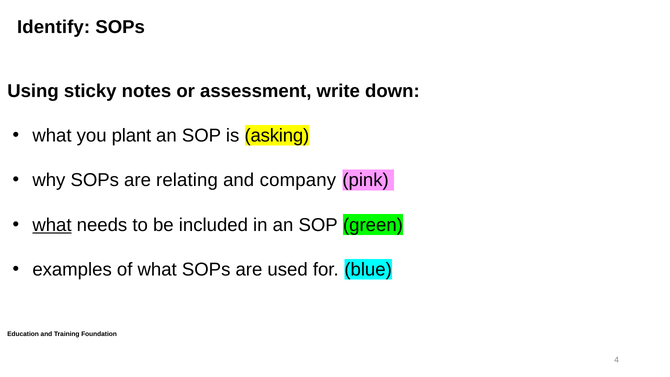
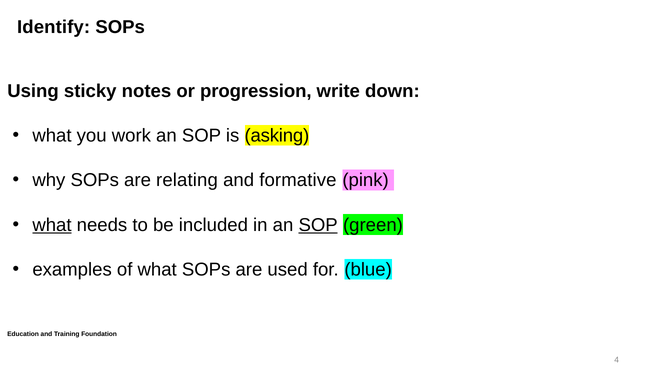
assessment: assessment -> progression (256, 91)
plant: plant -> work (131, 136)
company: company -> formative (298, 180)
SOP underline: none -> present (318, 225)
